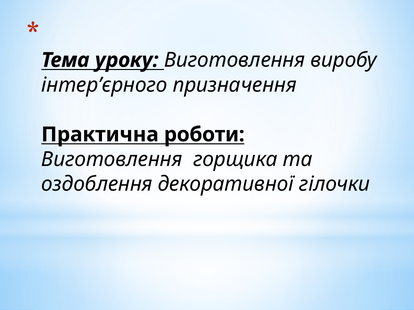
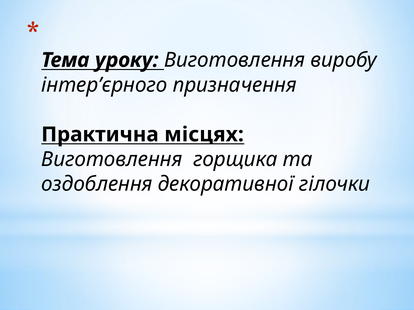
роботи: роботи -> місцях (204, 135)
